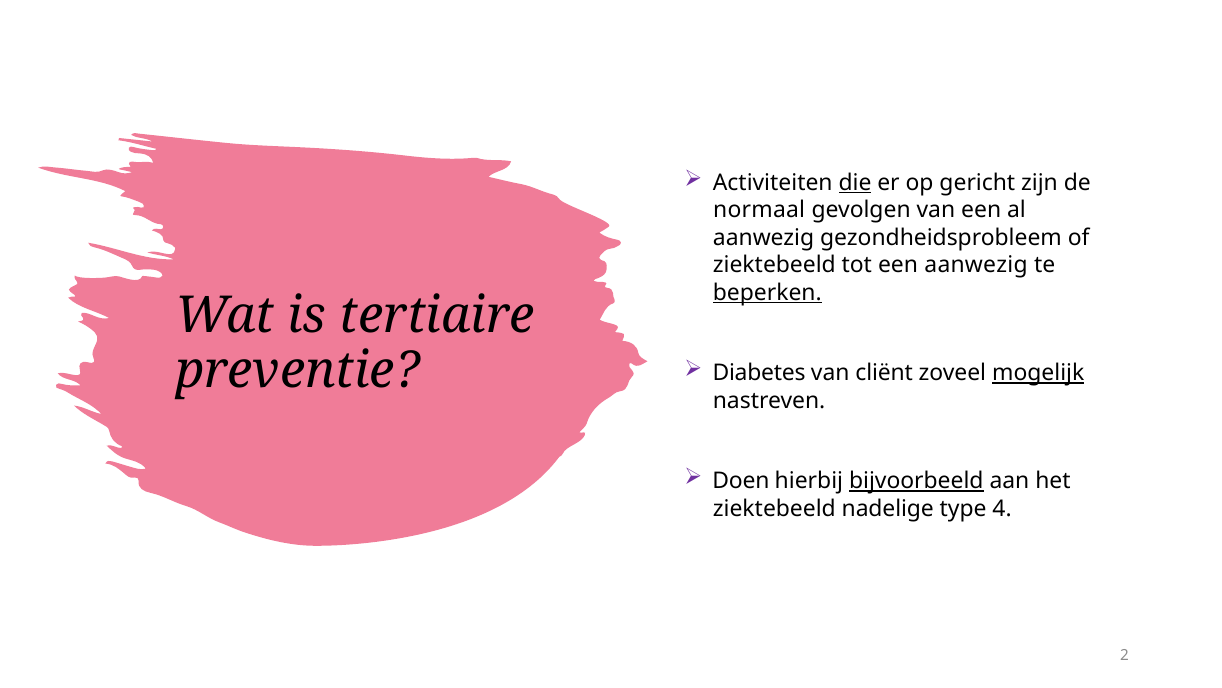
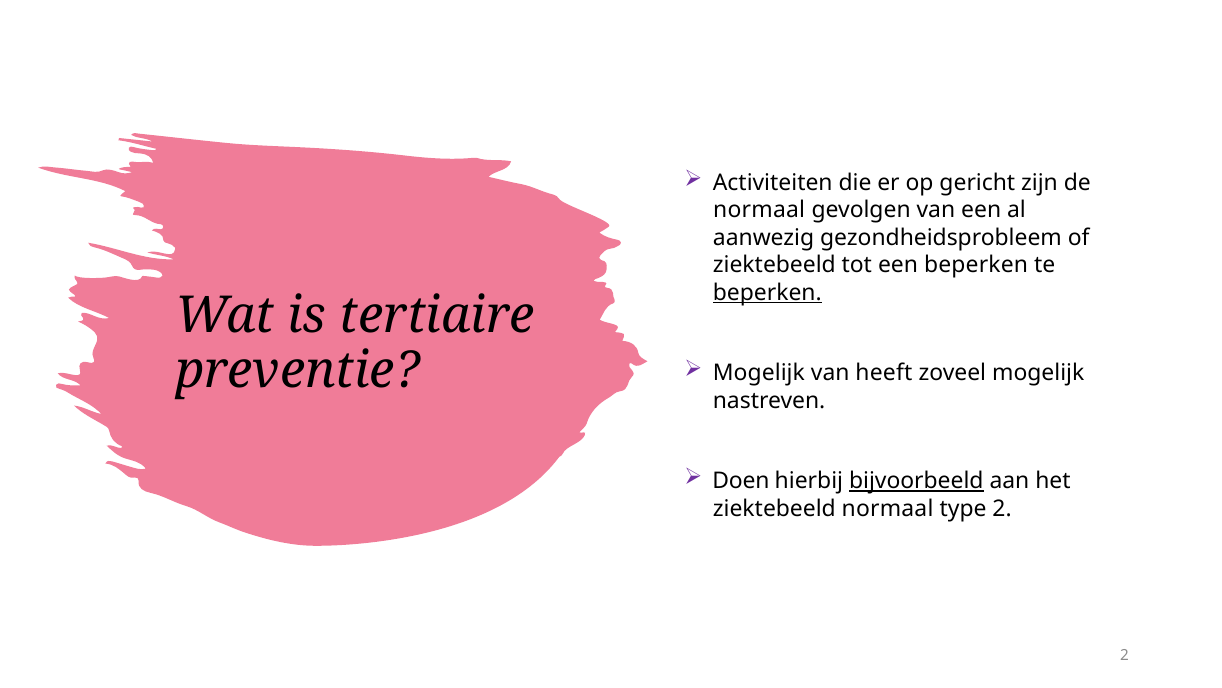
die underline: present -> none (855, 182)
een aanwezig: aanwezig -> beperken (976, 265)
Diabetes: Diabetes -> Mogelijk (759, 373)
cliënt: cliënt -> heeft (884, 373)
mogelijk underline: present -> none (1038, 373)
ziektebeeld nadelige: nadelige -> normaal (888, 508)
type 4: 4 -> 2 (1002, 508)
